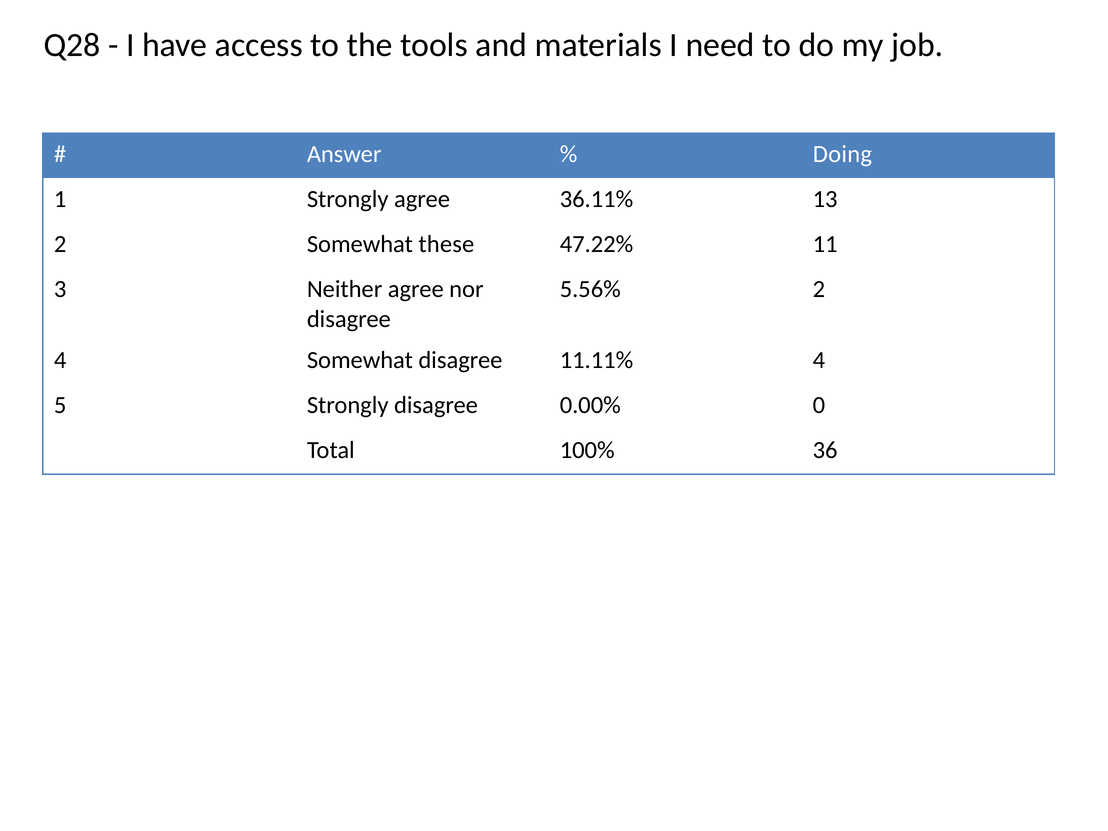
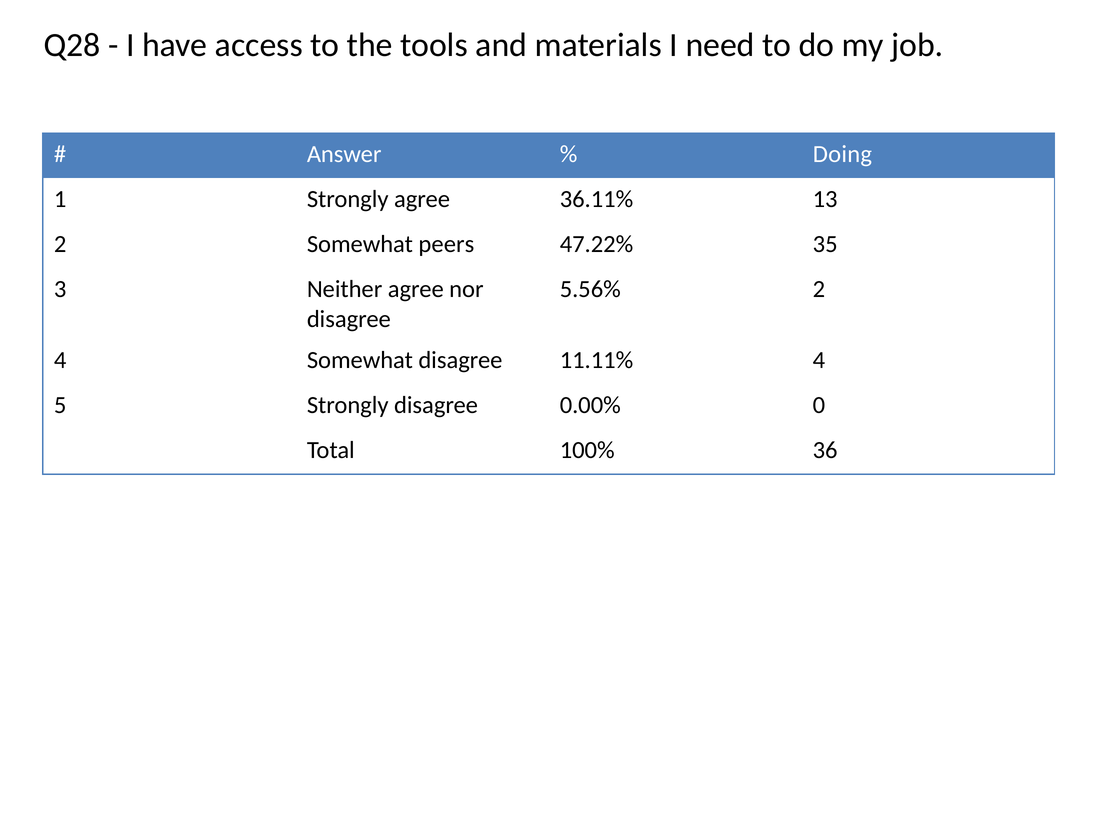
these: these -> peers (446, 244)
11: 11 -> 35 (825, 244)
